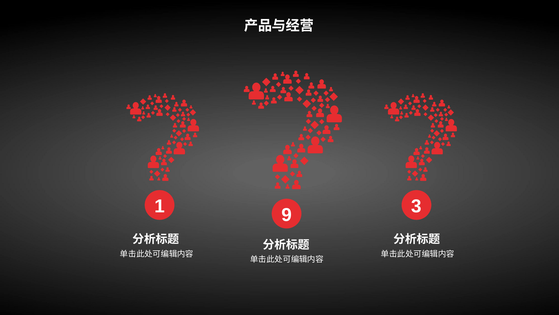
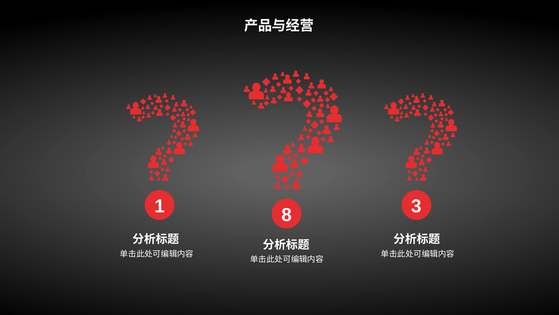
9: 9 -> 8 (287, 214)
